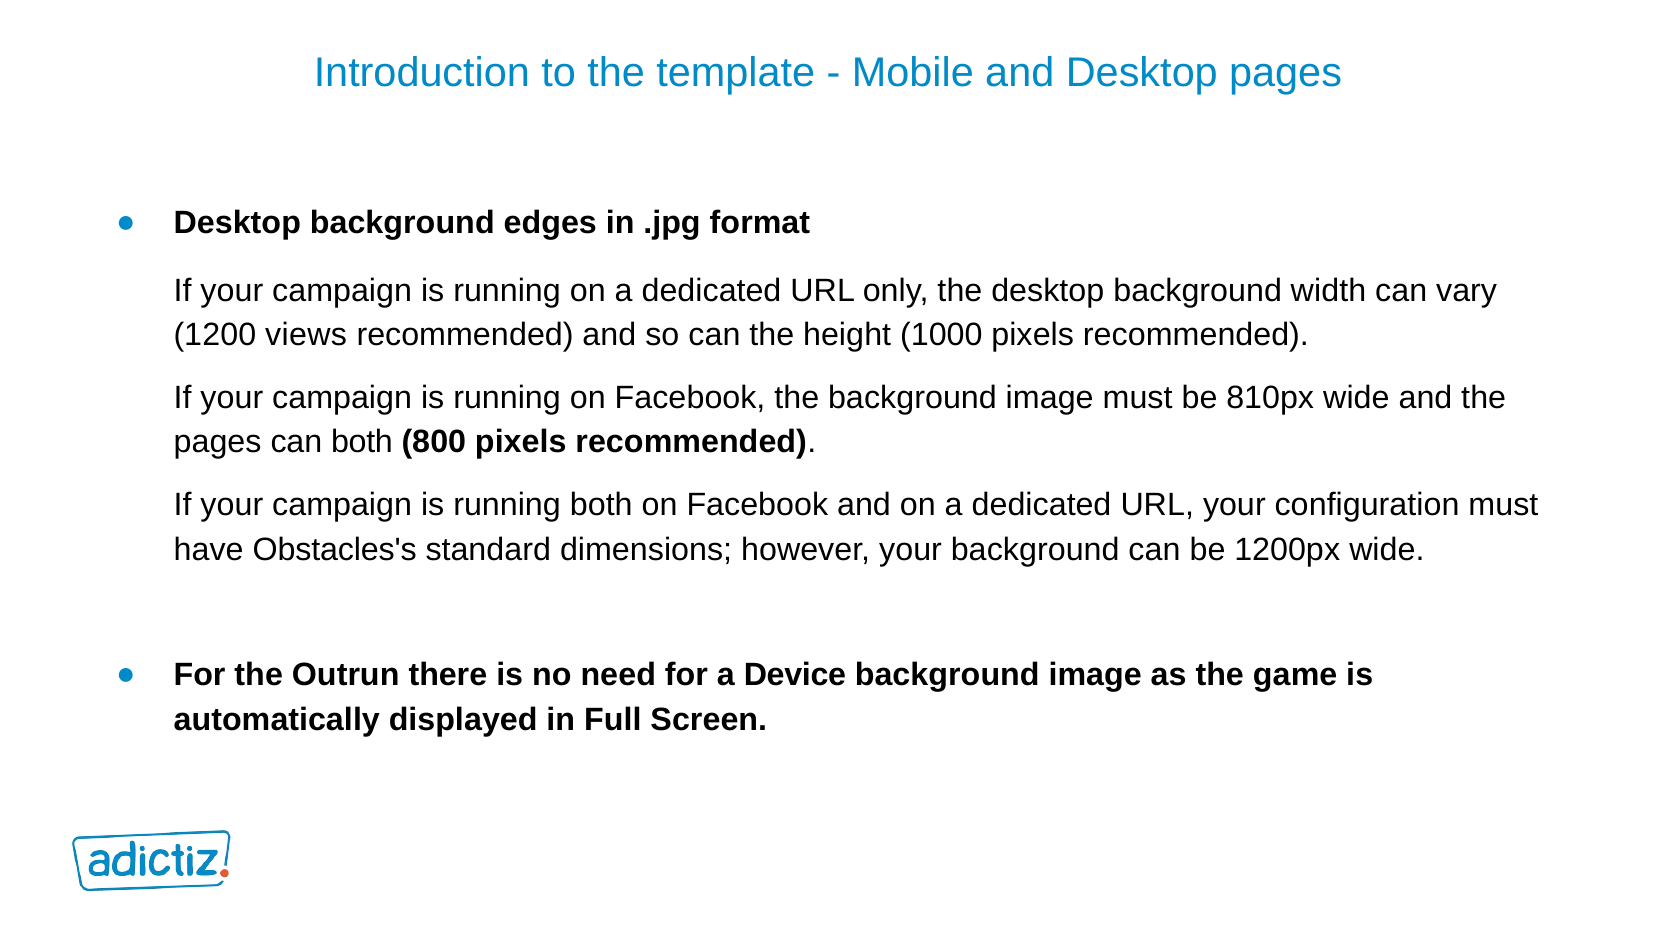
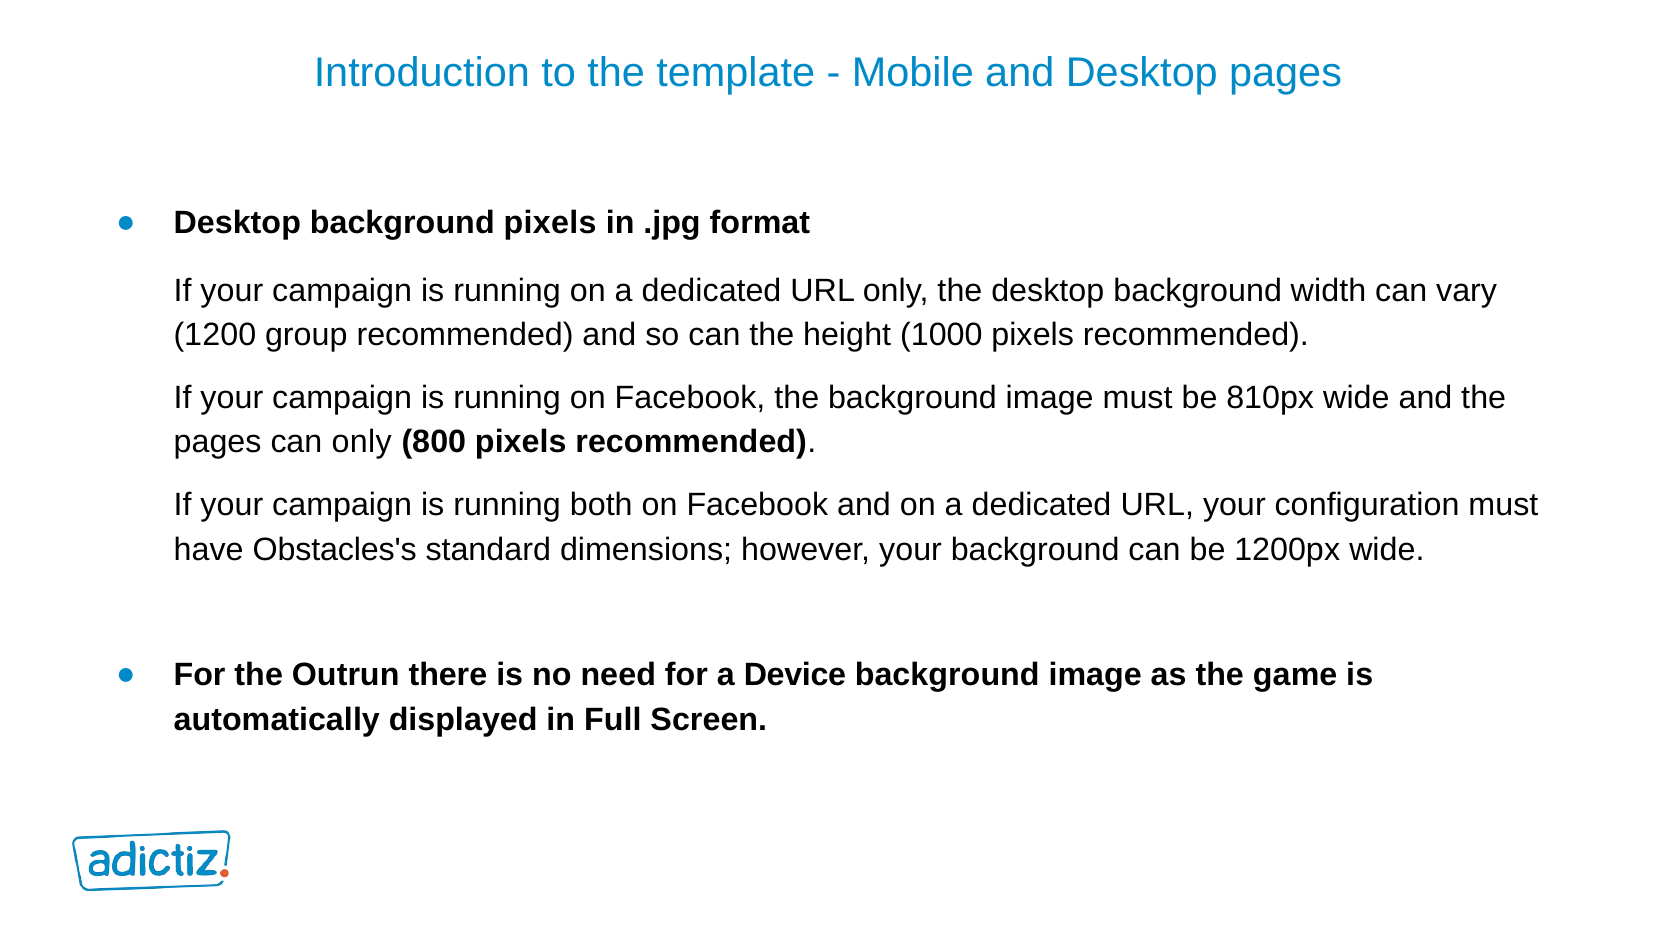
background edges: edges -> pixels (550, 223)
views: views -> group (306, 335)
can both: both -> only (362, 442)
